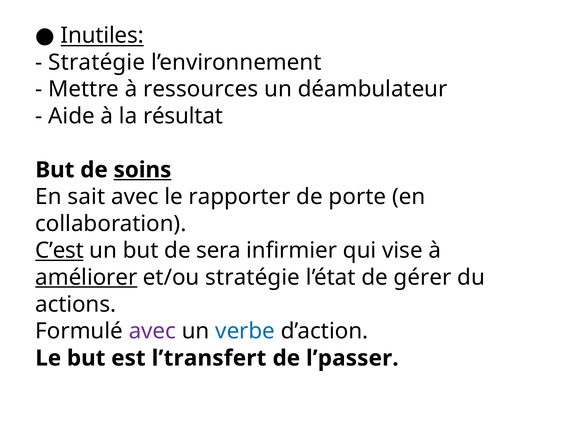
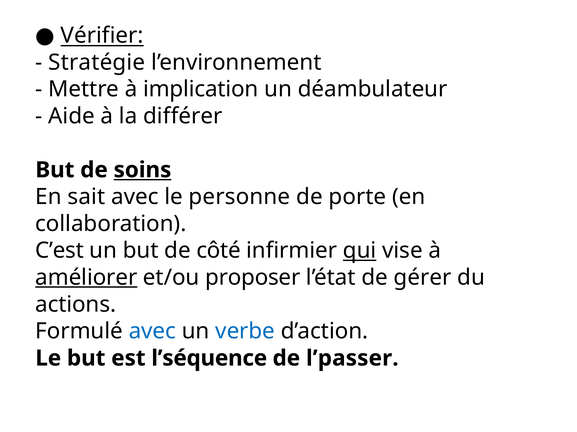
Inutiles: Inutiles -> Vérifier (102, 35)
ressources: ressources -> implication (201, 89)
résultat: résultat -> différer (183, 116)
rapporter: rapporter -> personne (239, 197)
C’est underline: present -> none (59, 251)
sera: sera -> côté (219, 251)
qui underline: none -> present (360, 251)
et/ou stratégie: stratégie -> proposer (253, 278)
avec colour: purple -> blue (152, 332)
l’transfert: l’transfert -> l’séquence (209, 359)
